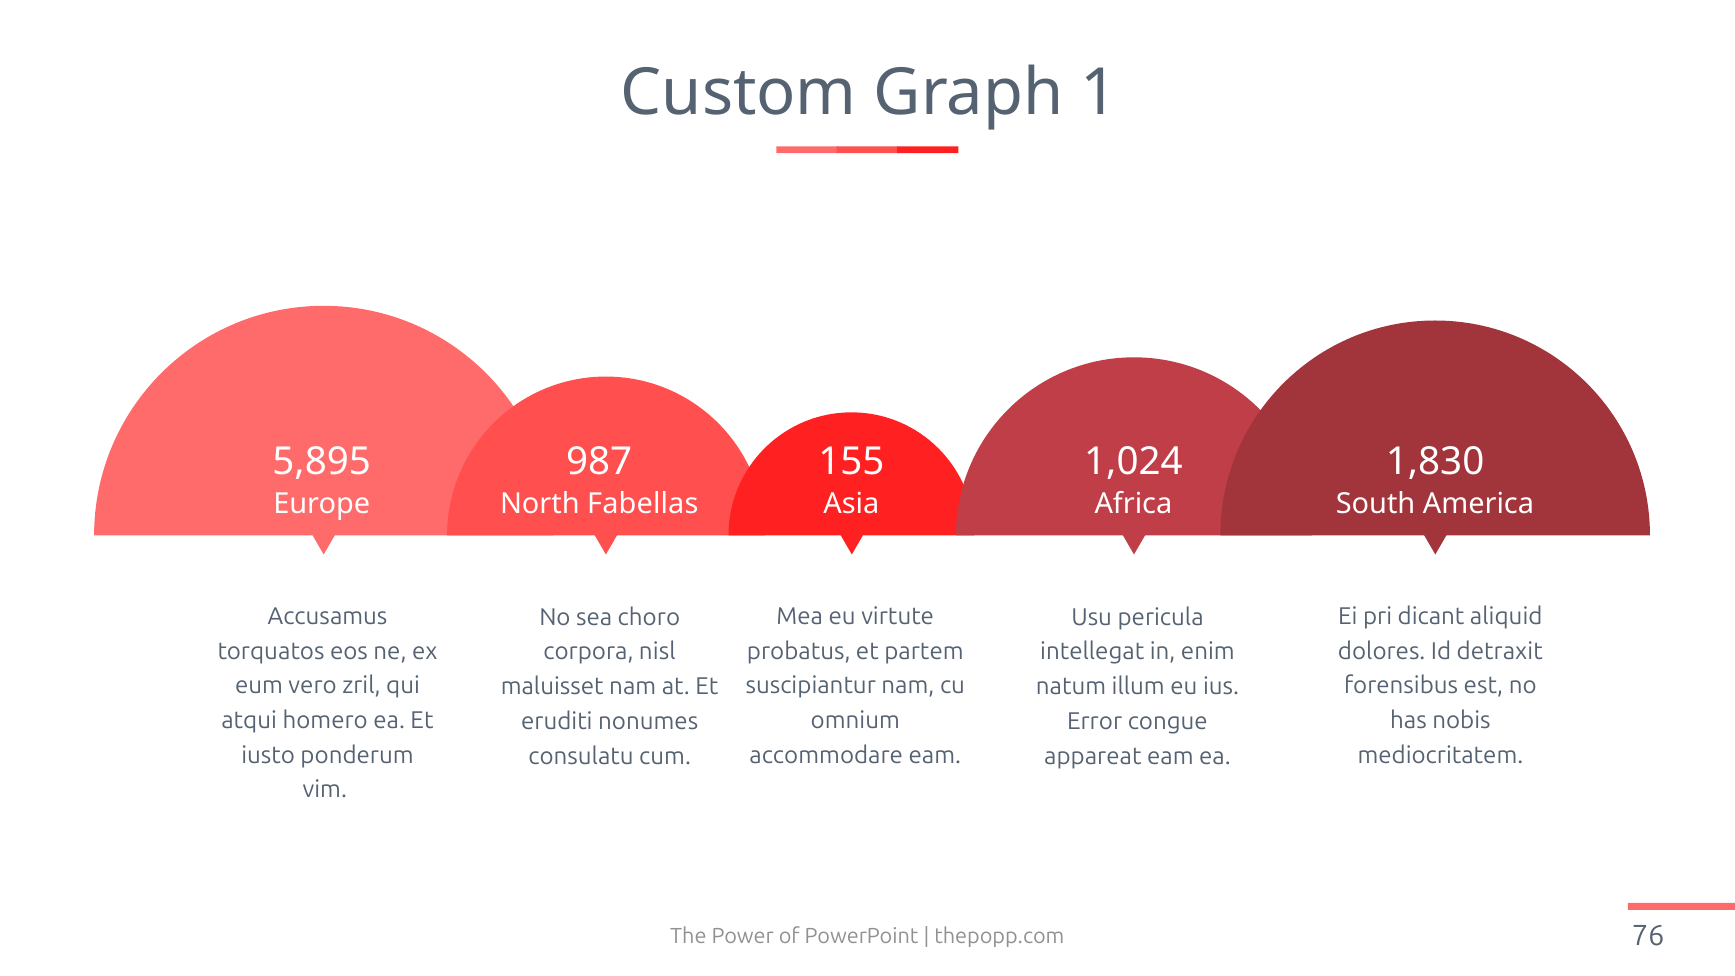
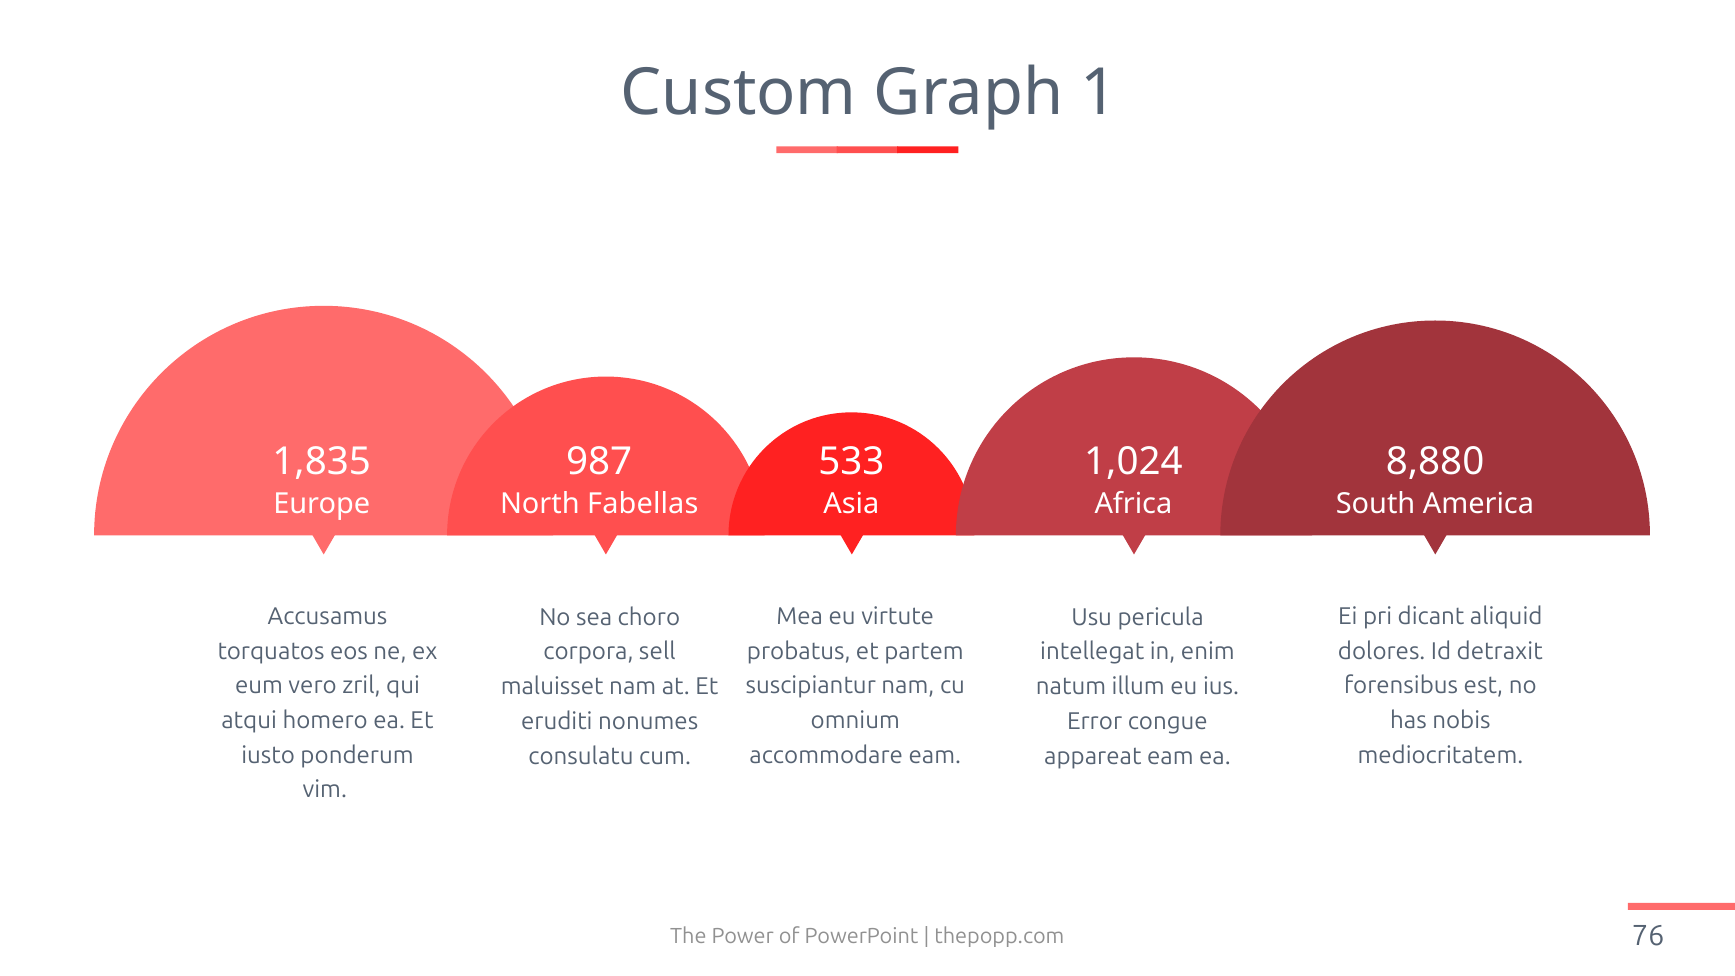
5,895: 5,895 -> 1,835 (322, 461)
155: 155 -> 533 (851, 461)
1,830: 1,830 -> 8,880 (1435, 461)
nisl: nisl -> sell (657, 652)
